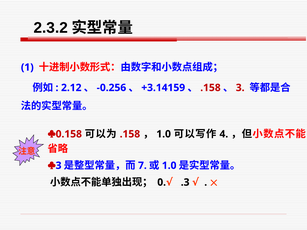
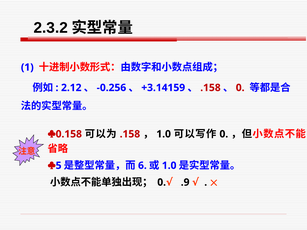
3: 3 -> 0 (240, 88)
4: 4 -> 0 (224, 134)
3: 3 -> 5 (59, 166)
7: 7 -> 6 (142, 166)
.3: .3 -> .9 (185, 182)
